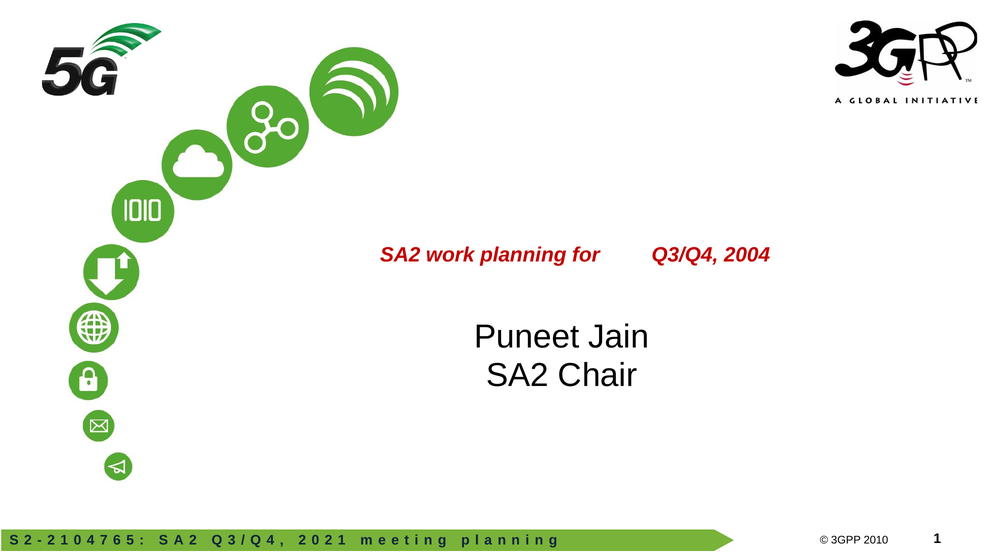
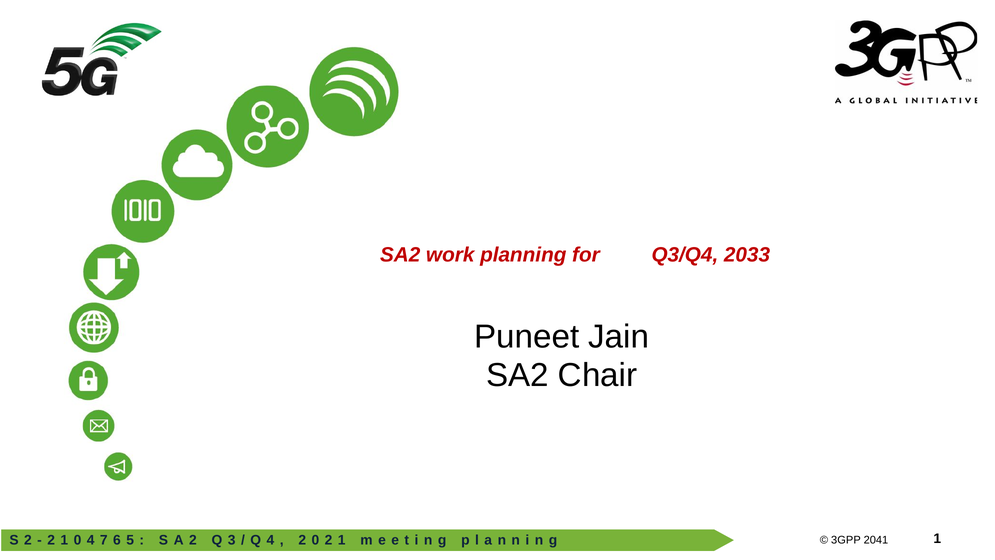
2004: 2004 -> 2033 (747, 255)
2010: 2010 -> 2041 (876, 540)
